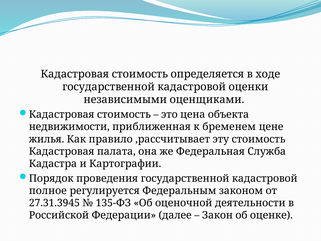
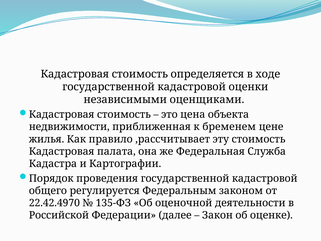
полное: полное -> общего (48, 191)
27.31.3945: 27.31.3945 -> 22.42.4970 (54, 203)
